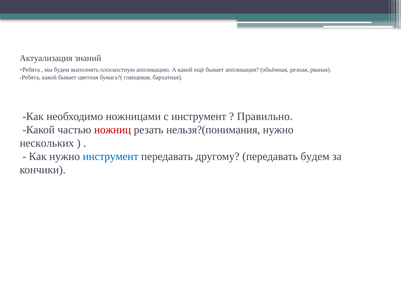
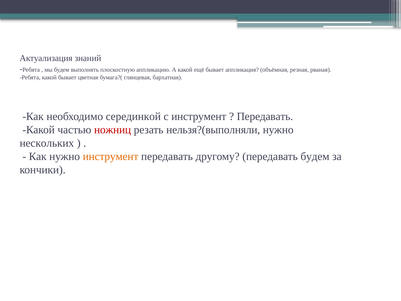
ножницами: ножницами -> серединкой (133, 116)
Правильно: Правильно -> Передавать (265, 116)
нельзя?(понимания: нельзя?(понимания -> нельзя?(выполняли (213, 130)
инструмент colour: blue -> orange (111, 156)
